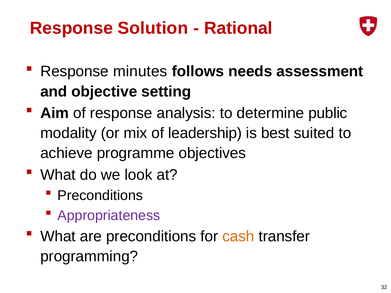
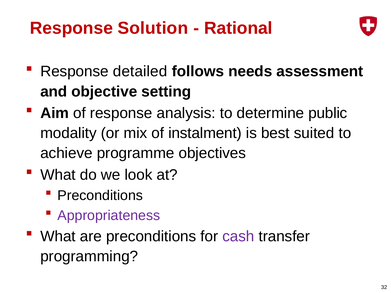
minutes: minutes -> detailed (140, 72)
leadership: leadership -> instalment (205, 133)
cash colour: orange -> purple (238, 237)
